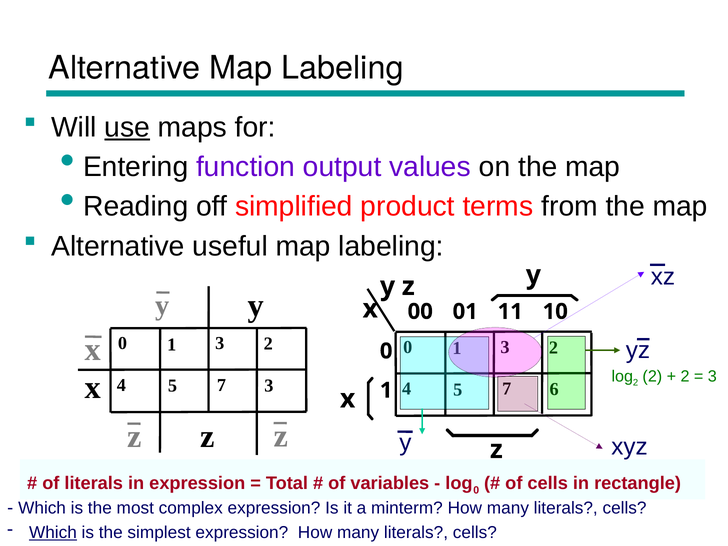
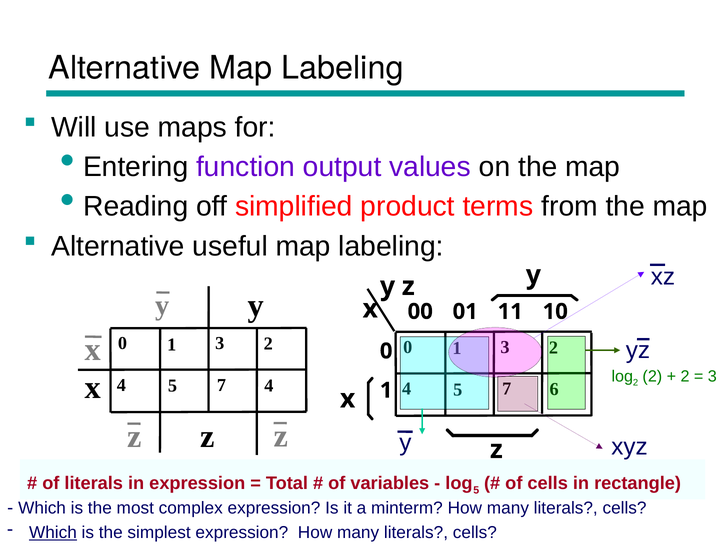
use underline: present -> none (127, 127)
5 3: 3 -> 4 (269, 386)
0: 0 -> 5 (476, 490)
